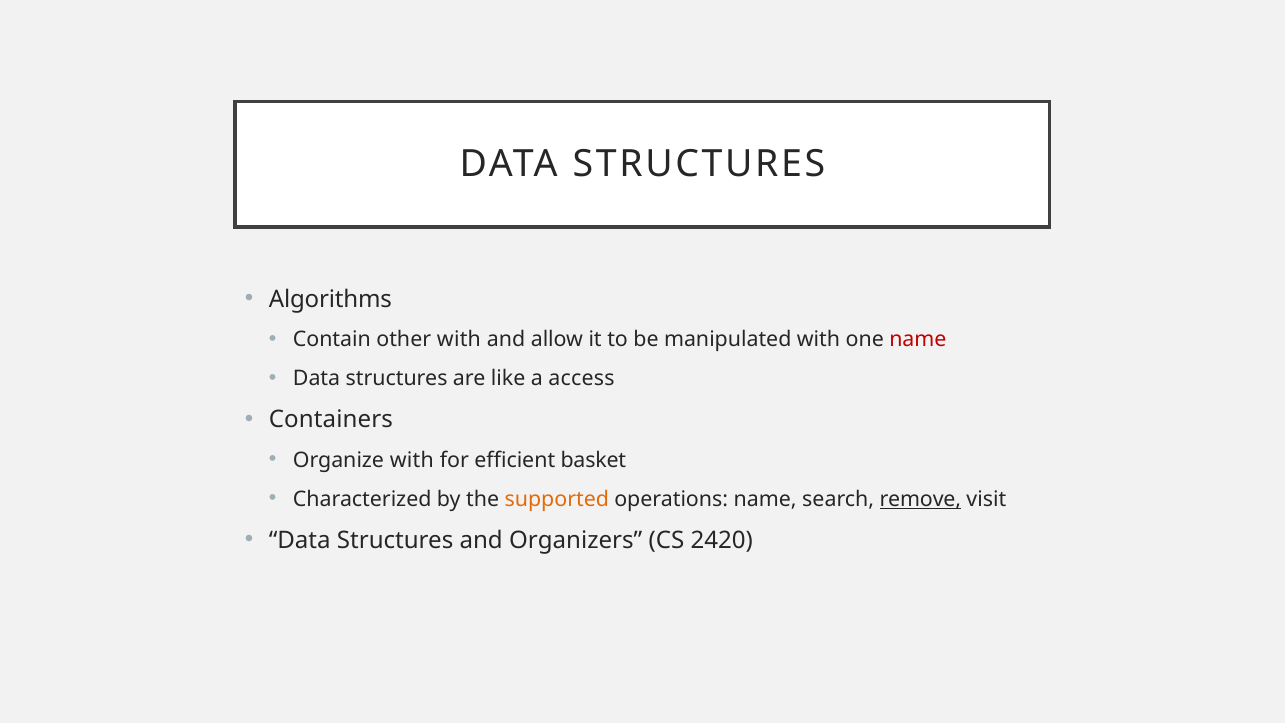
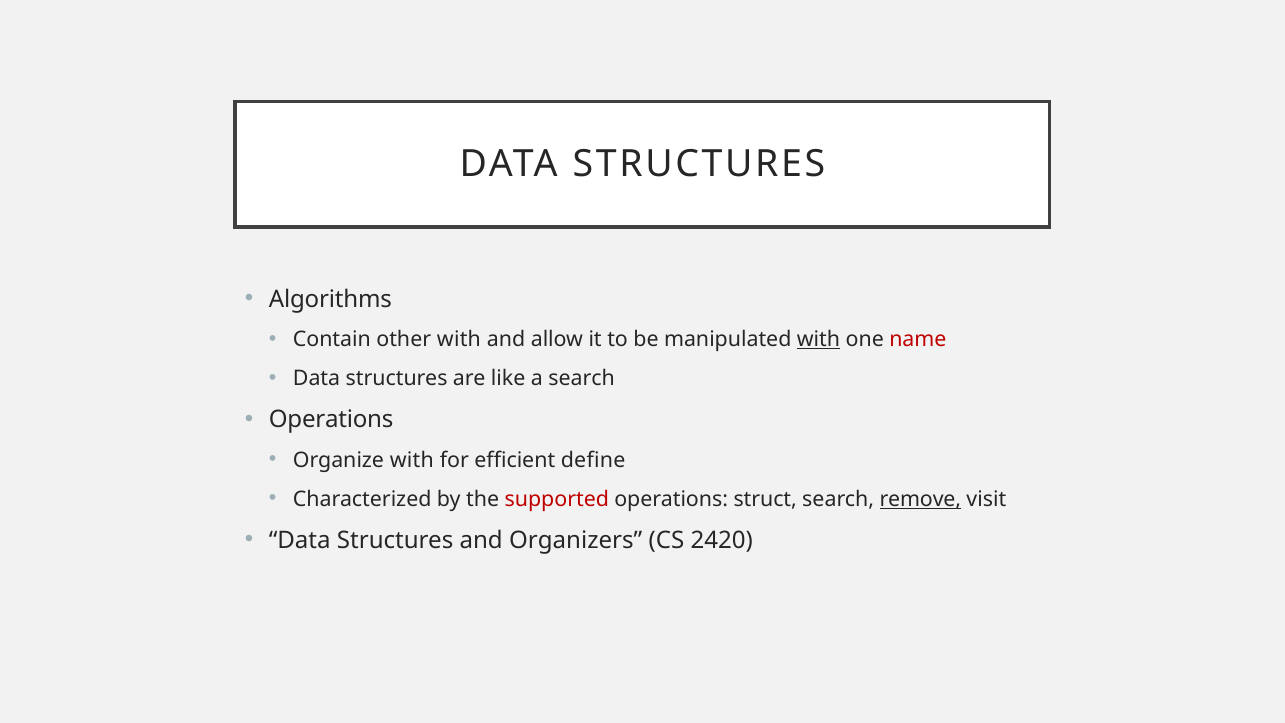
with underline: none -> present (819, 340)
a access: access -> search (582, 379)
Containers: Containers -> Operations (331, 419)
basket: basket -> define (593, 460)
supported colour: orange -> red (557, 499)
operations name: name -> struct (765, 499)
